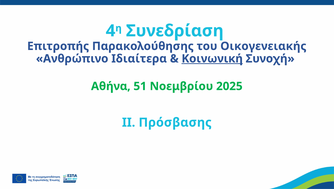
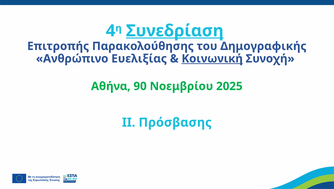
Συνεδρίαση underline: none -> present (175, 31)
Οικογενειακής: Οικογενειακής -> Δημογραφικής (263, 46)
Ιδιαίτερα: Ιδιαίτερα -> Ευελιξίας (139, 59)
51: 51 -> 90 (140, 86)
